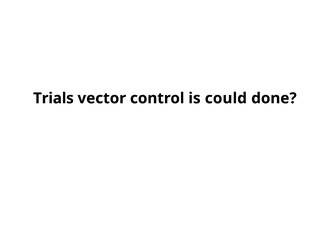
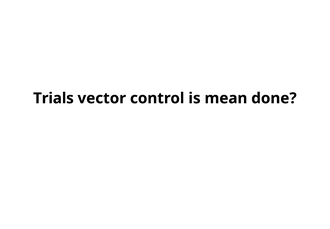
could: could -> mean (226, 98)
